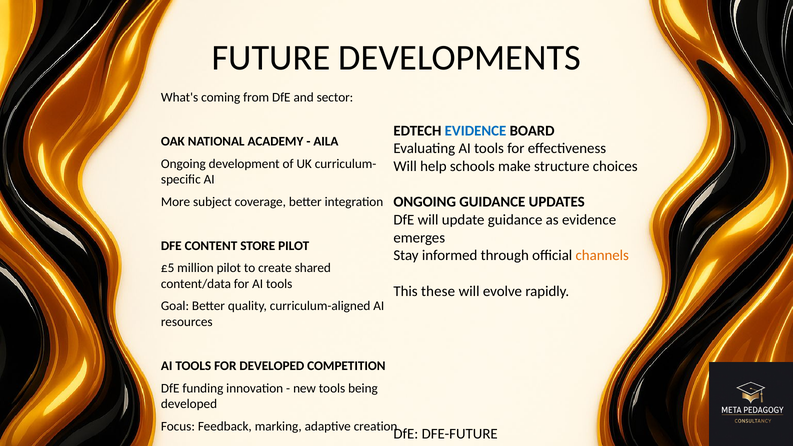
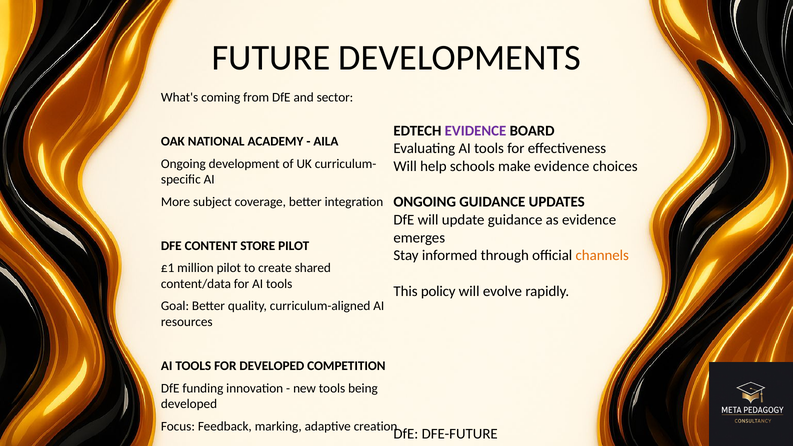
EVIDENCE colour: blue -> purple (476, 131)
make structure: structure -> evidence (562, 166)
£5: £5 -> £1 (168, 268)
these: these -> policy (438, 291)
